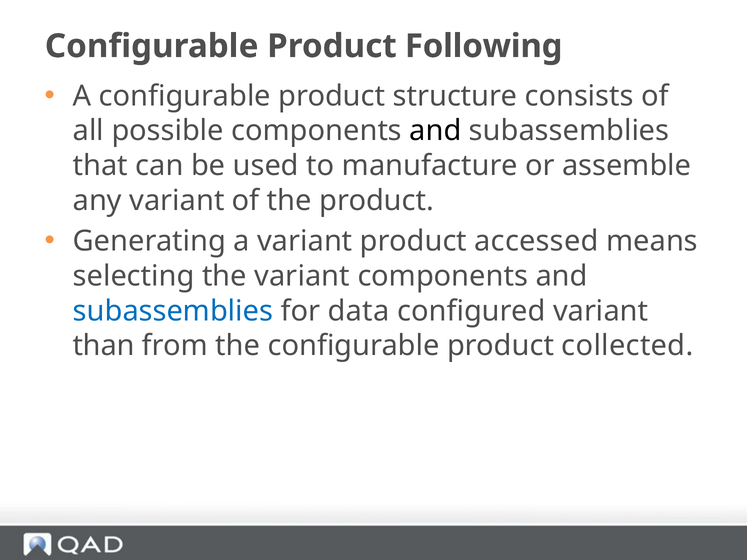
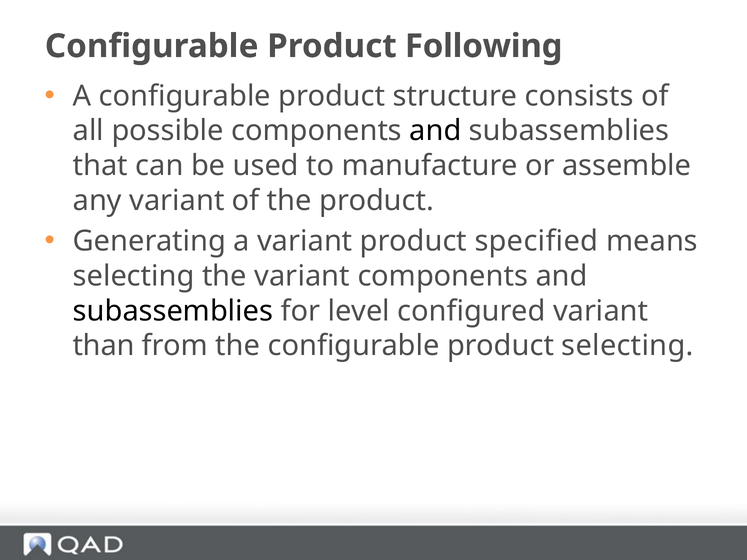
accessed: accessed -> specified (536, 241)
subassemblies colour: blue -> black (173, 311)
data: data -> level (359, 311)
product collected: collected -> selecting (627, 346)
